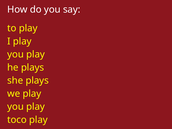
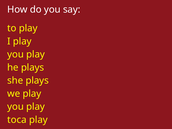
toco: toco -> toca (17, 120)
